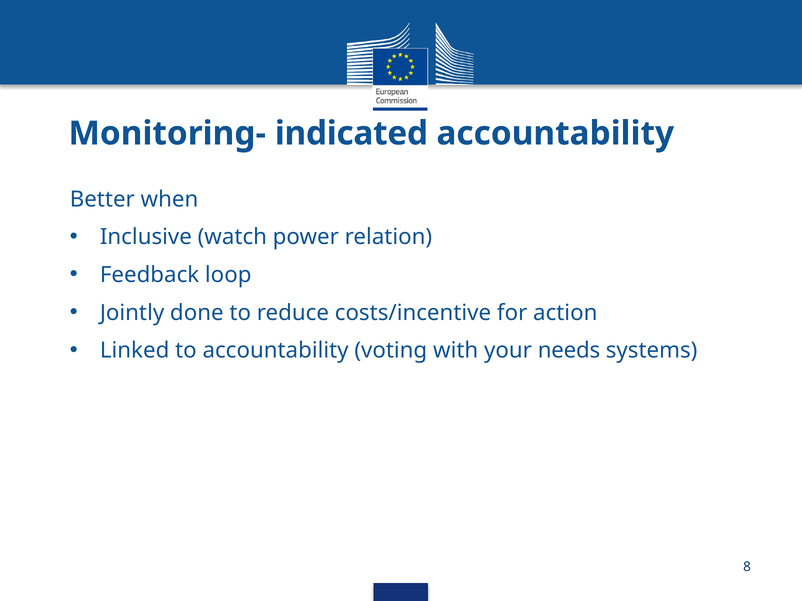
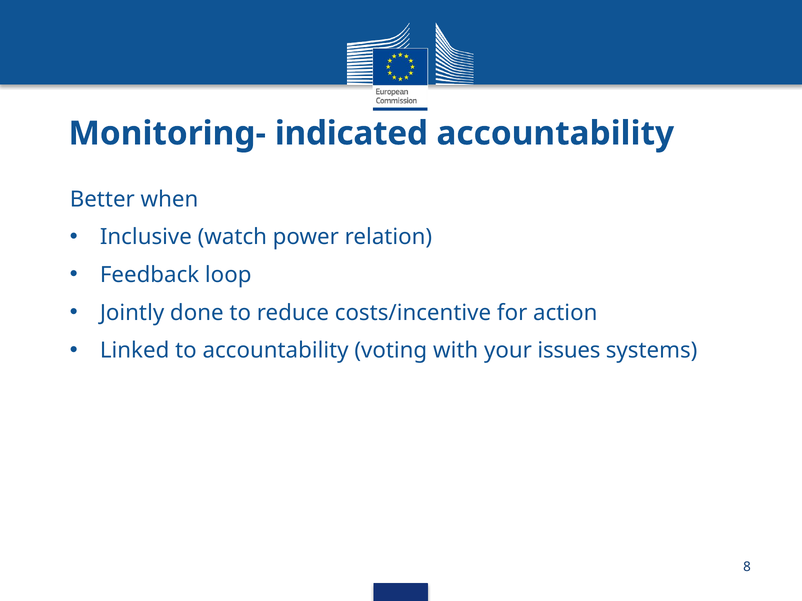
needs: needs -> issues (569, 351)
